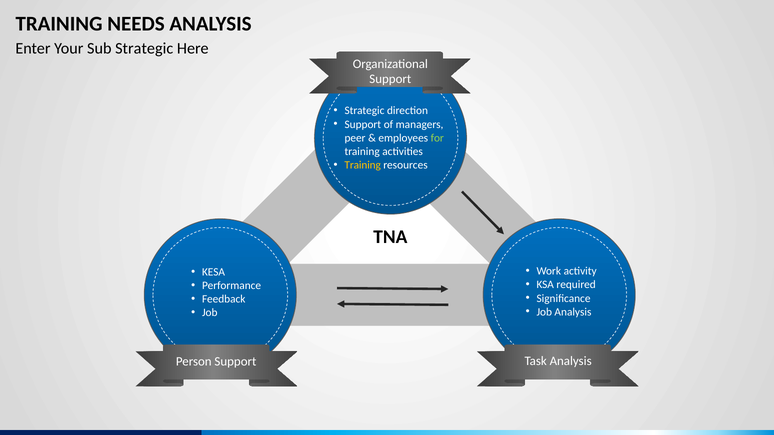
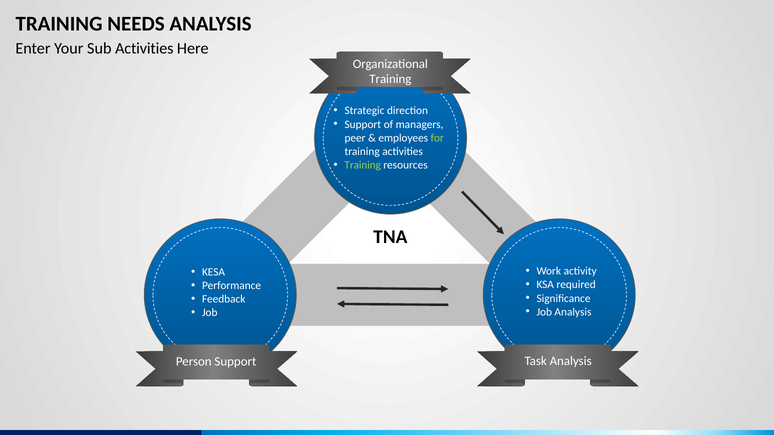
Sub Strategic: Strategic -> Activities (144, 49)
Support: Support -> Training (390, 79)
Training colour: yellow -> light green (363, 165)
